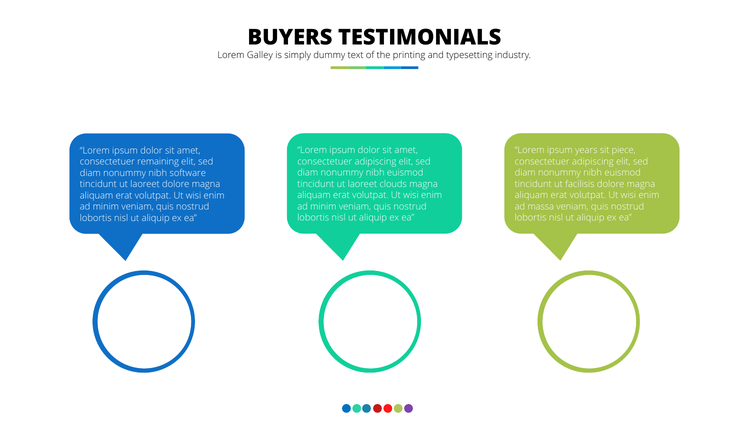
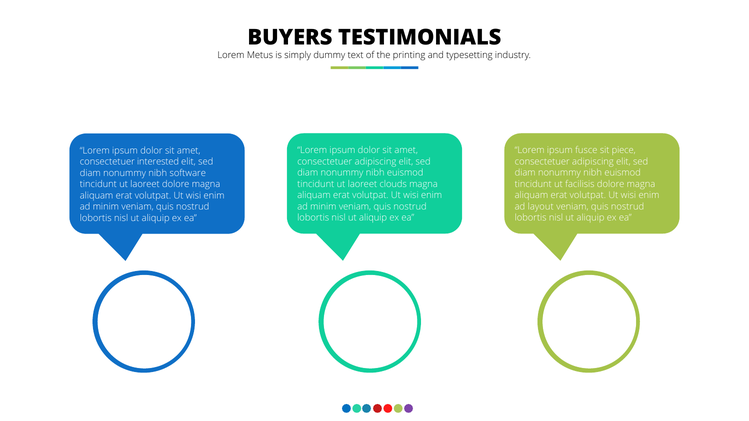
Galley: Galley -> Metus (260, 55)
years: years -> fusce (586, 151)
remaining: remaining -> interested (158, 162)
massa: massa -> layout (541, 207)
